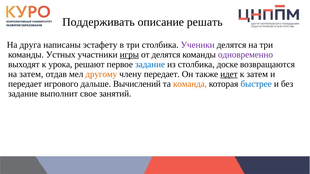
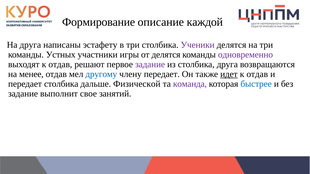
Поддерживать: Поддерживать -> Формирование (99, 22)
решать: решать -> каждой (205, 22)
игры underline: present -> none (129, 55)
выходят к урока: урока -> отдав (60, 65)
задание colour: blue -> purple (150, 65)
столбика доске: доске -> друга (227, 65)
на затем: затем -> менее (31, 74)
другому colour: orange -> blue (101, 74)
затем: затем -> отдав (257, 74)
передает игрового: игрового -> столбика (61, 84)
Вычислений: Вычислений -> Физической (137, 84)
команда colour: orange -> purple (190, 84)
